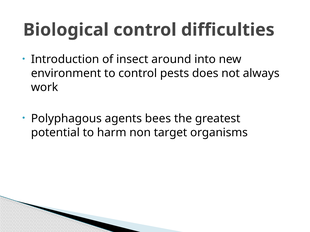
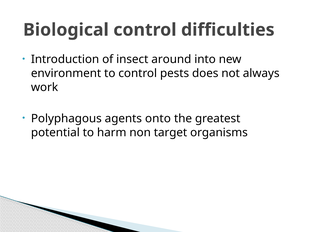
bees: bees -> onto (158, 119)
